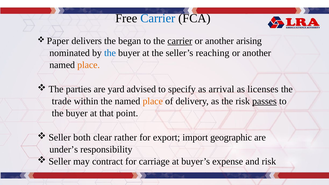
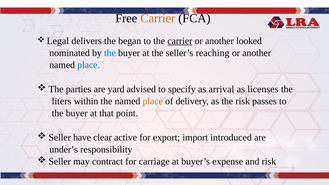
Carrier colour: blue -> orange (158, 18)
Paper: Paper -> Legal (58, 41)
arising: arising -> looked (249, 41)
place colour: orange -> blue (89, 65)
trade: trade -> liters (62, 101)
passes underline: present -> none (264, 101)
both: both -> have (82, 137)
rather: rather -> active (126, 137)
geographic: geographic -> introduced (231, 137)
